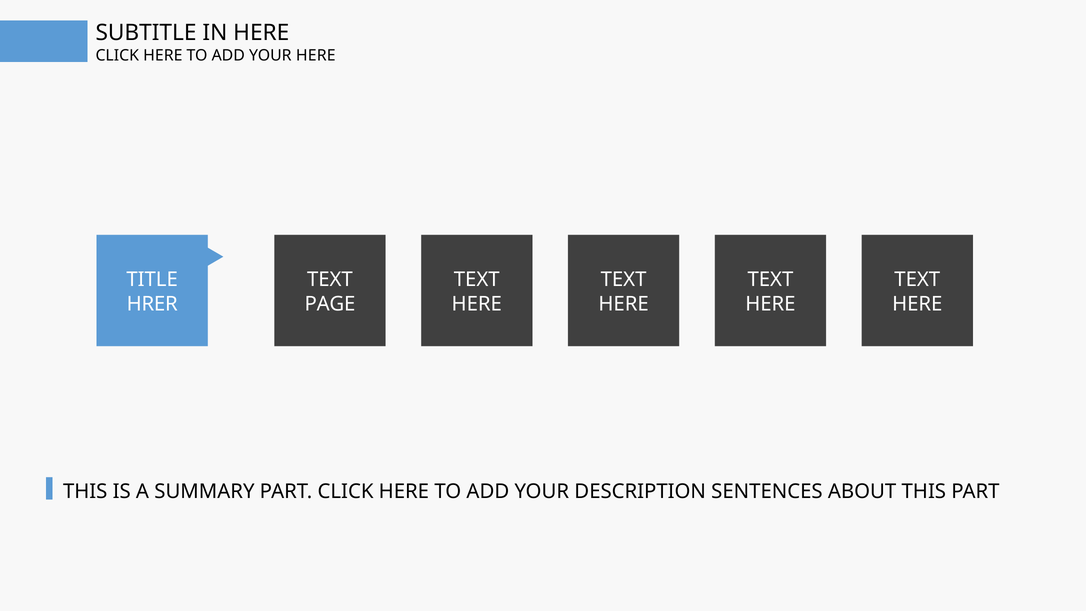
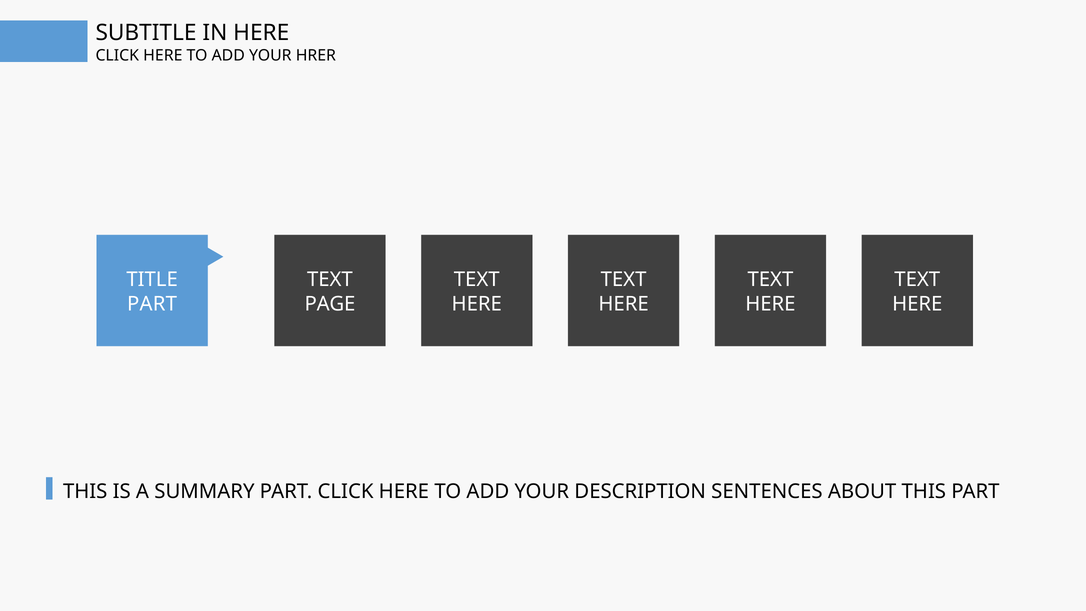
YOUR HERE: HERE -> HRER (316, 56)
HRER: HRER -> PART (152, 304)
